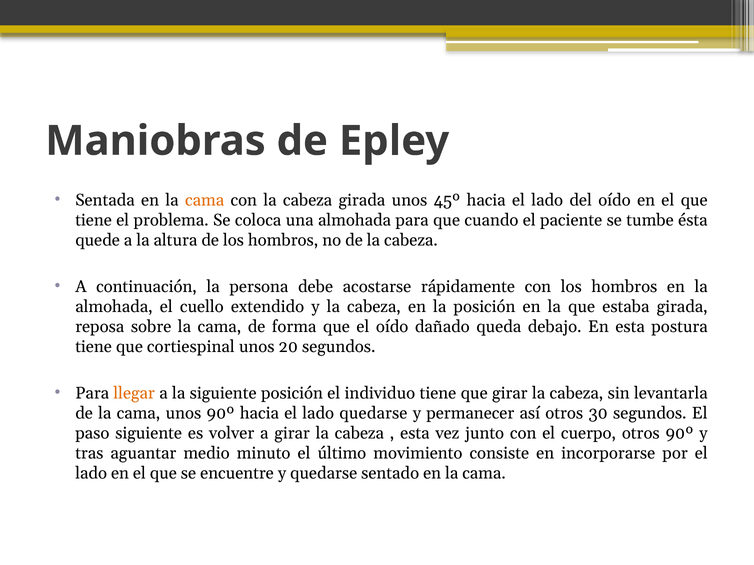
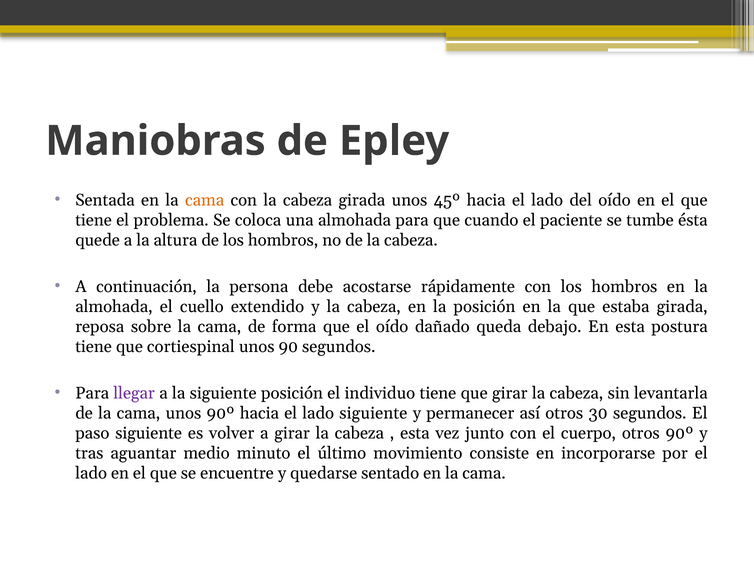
20: 20 -> 90 (288, 347)
llegar colour: orange -> purple (134, 394)
lado quedarse: quedarse -> siguiente (373, 414)
